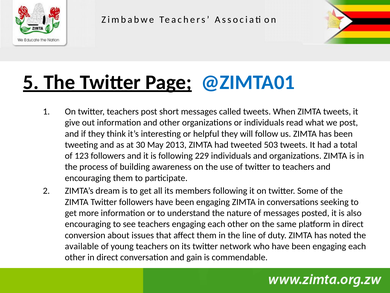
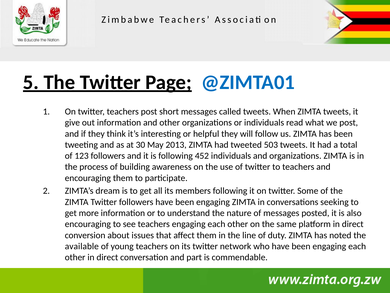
229: 229 -> 452 (202, 156)
gain: gain -> part (194, 257)
